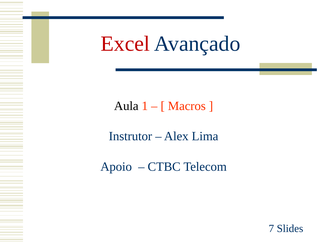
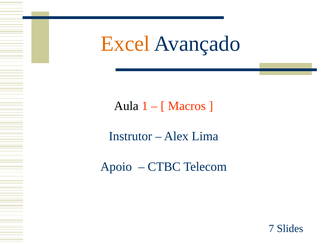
Excel colour: red -> orange (125, 44)
